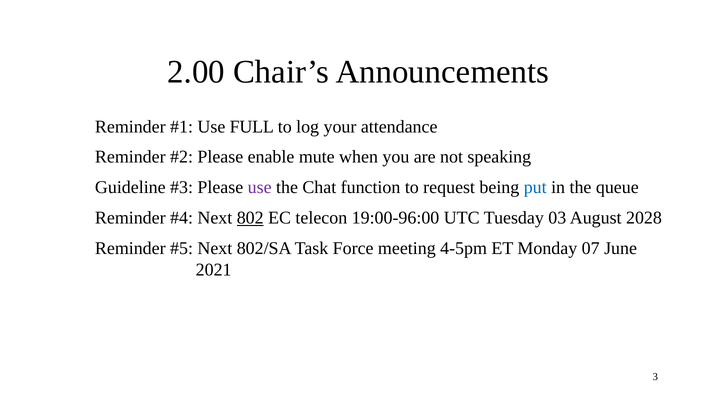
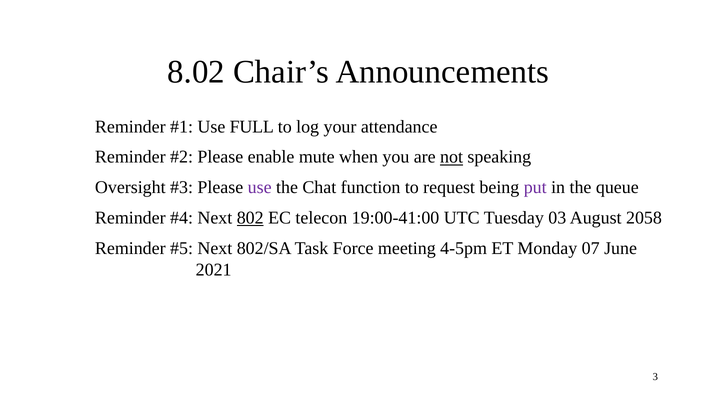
2.00: 2.00 -> 8.02 (196, 72)
not underline: none -> present (452, 157)
Guideline: Guideline -> Oversight (130, 188)
put colour: blue -> purple (535, 188)
19:00-96:00: 19:00-96:00 -> 19:00-41:00 (396, 218)
2028: 2028 -> 2058 (644, 218)
